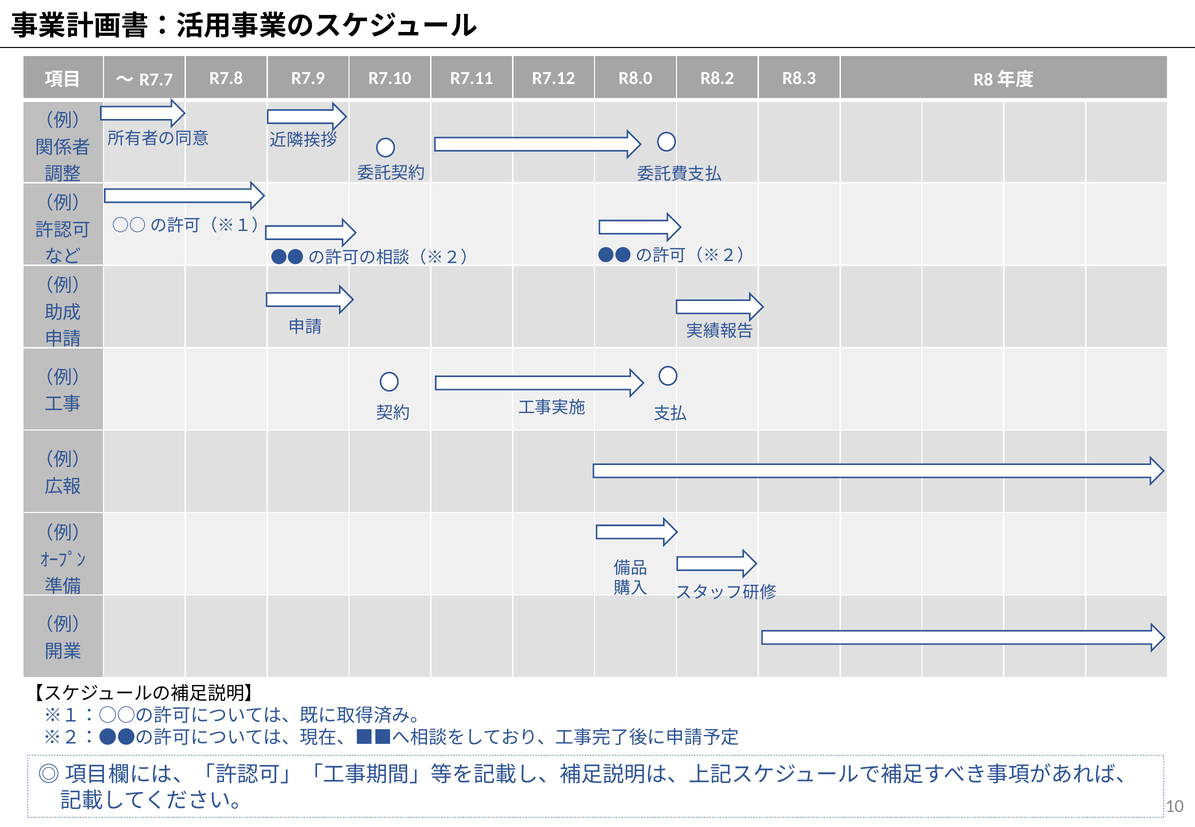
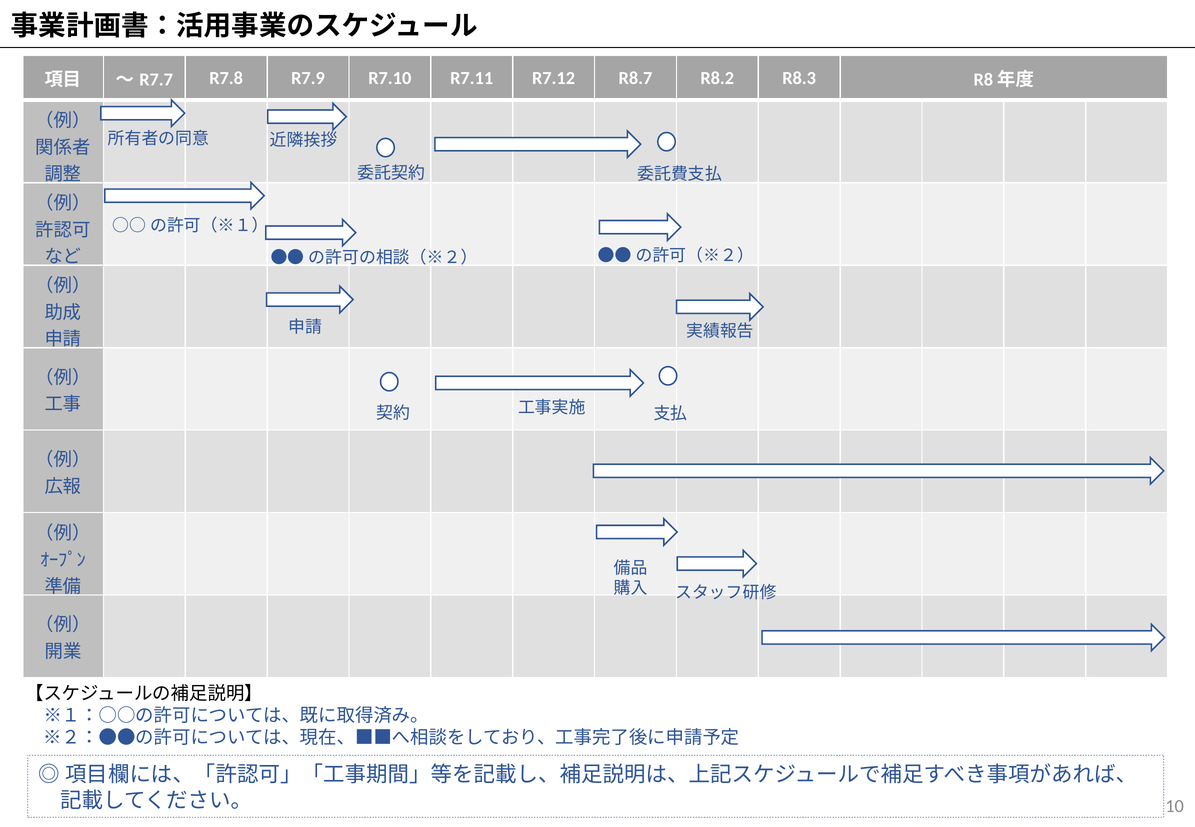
R8.0: R8.0 -> R8.7 (635, 78)
